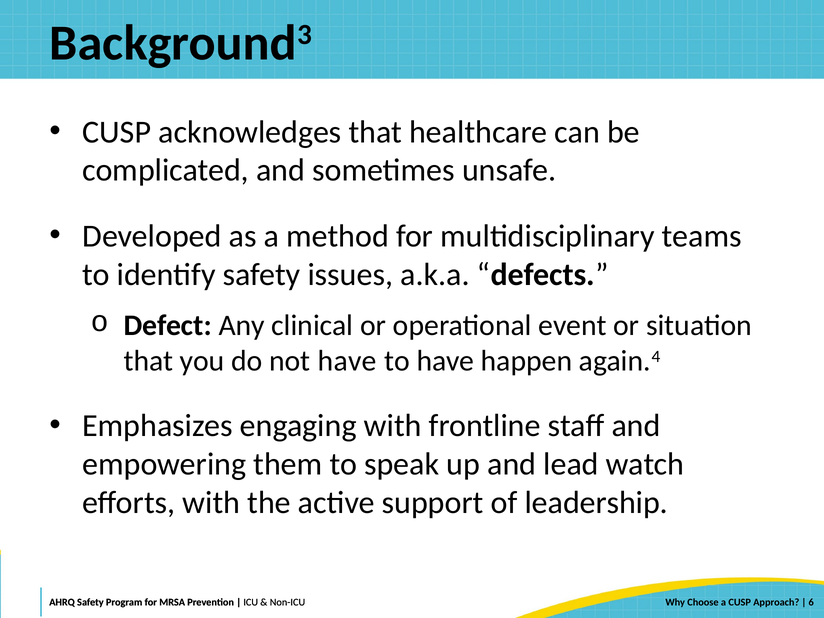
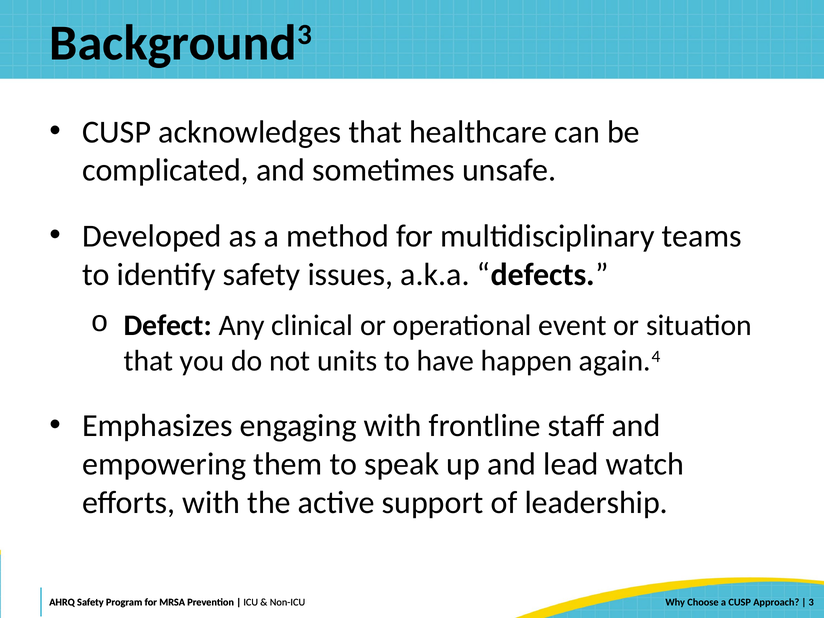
not have: have -> units (347, 361)
6: 6 -> 3 (811, 602)
